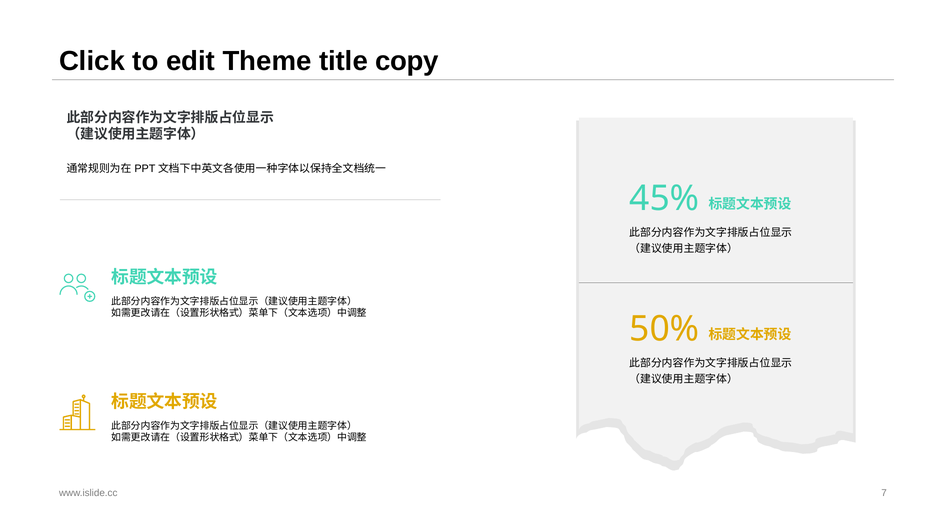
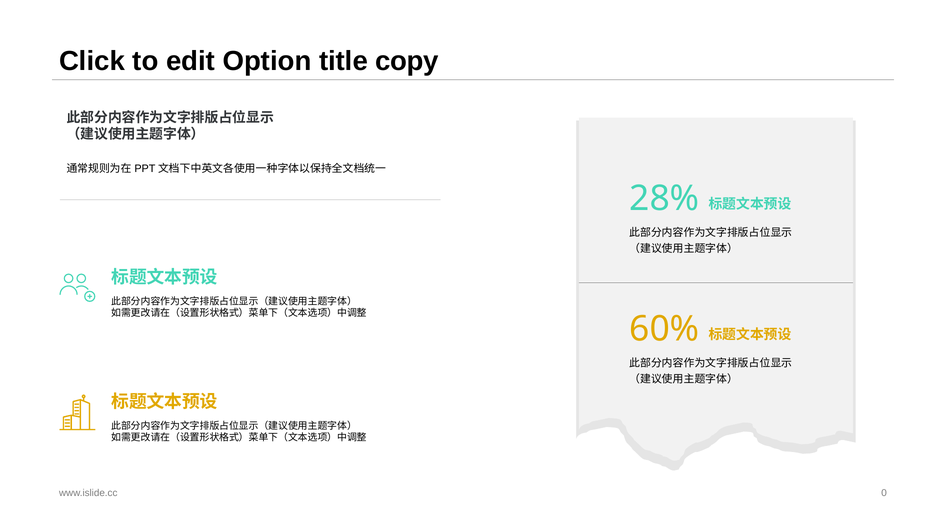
Theme: Theme -> Option (267, 61)
45%: 45% -> 28% (664, 198)
50%: 50% -> 60% (664, 329)
7: 7 -> 0 (884, 493)
